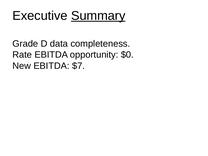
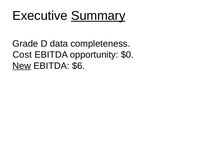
Rate: Rate -> Cost (22, 55)
New underline: none -> present (22, 66)
$7: $7 -> $6 (78, 66)
